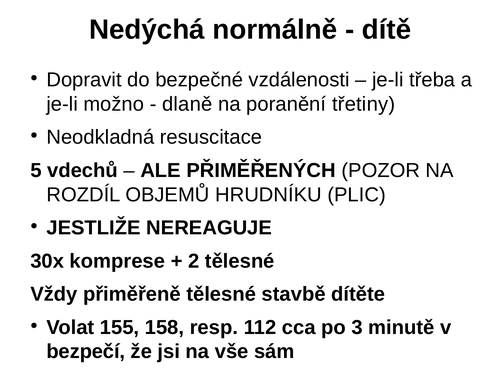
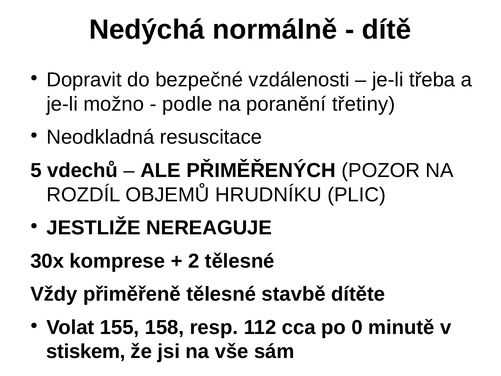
dlaně: dlaně -> podle (187, 104)
3: 3 -> 0 (357, 327)
bezpečí: bezpečí -> stiskem (86, 351)
